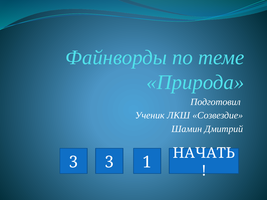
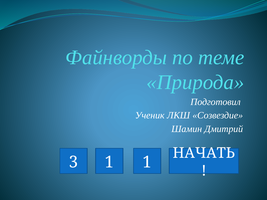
3 3: 3 -> 1 (109, 162)
